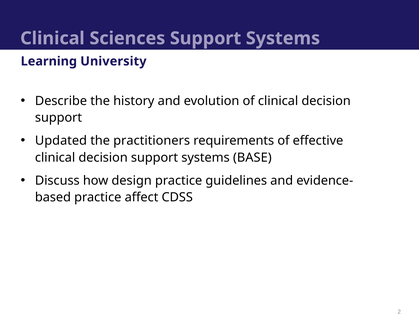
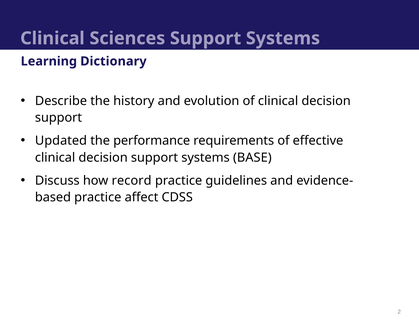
University: University -> Dictionary (113, 61)
practitioners: practitioners -> performance (152, 141)
design: design -> record (132, 180)
